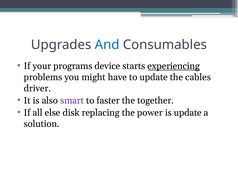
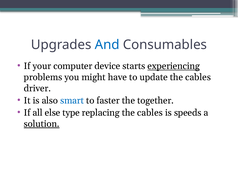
programs: programs -> computer (73, 66)
smart colour: purple -> blue (72, 100)
disk: disk -> type (71, 112)
replacing the power: power -> cables (150, 112)
is update: update -> speeds (188, 112)
solution underline: none -> present (42, 123)
